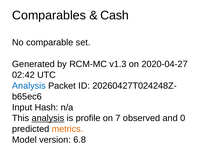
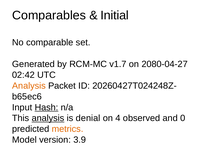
Cash: Cash -> Initial (115, 15)
v1.3: v1.3 -> v1.7 (118, 64)
2020-04-27: 2020-04-27 -> 2080-04-27 (165, 64)
Analysis colour: blue -> orange (29, 86)
Hash underline: none -> present (47, 108)
profile: profile -> denial (88, 118)
7: 7 -> 4 (118, 118)
6.8: 6.8 -> 3.9 (80, 140)
